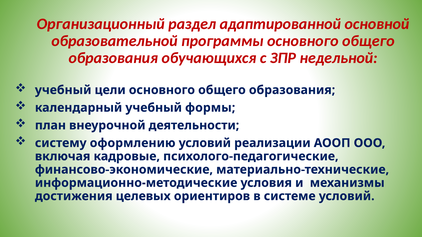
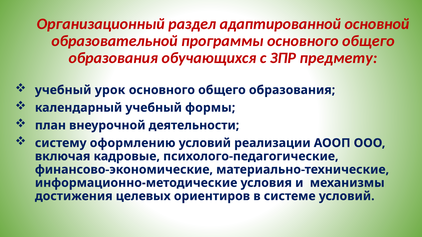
недельной: недельной -> предмету (338, 58)
цели: цели -> урок (110, 90)
